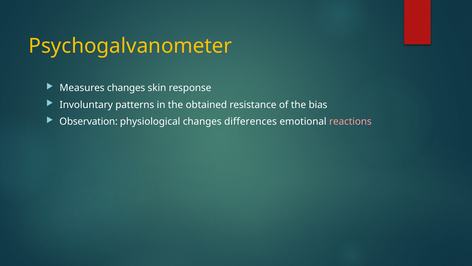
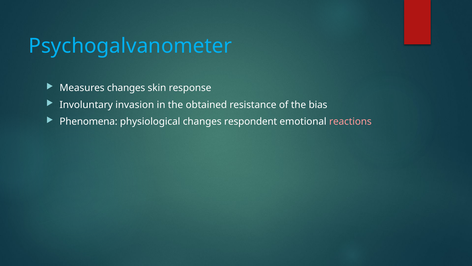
Psychogalvanometer colour: yellow -> light blue (130, 46)
patterns: patterns -> invasion (135, 105)
Observation: Observation -> Phenomena (89, 121)
differences: differences -> respondent (251, 121)
